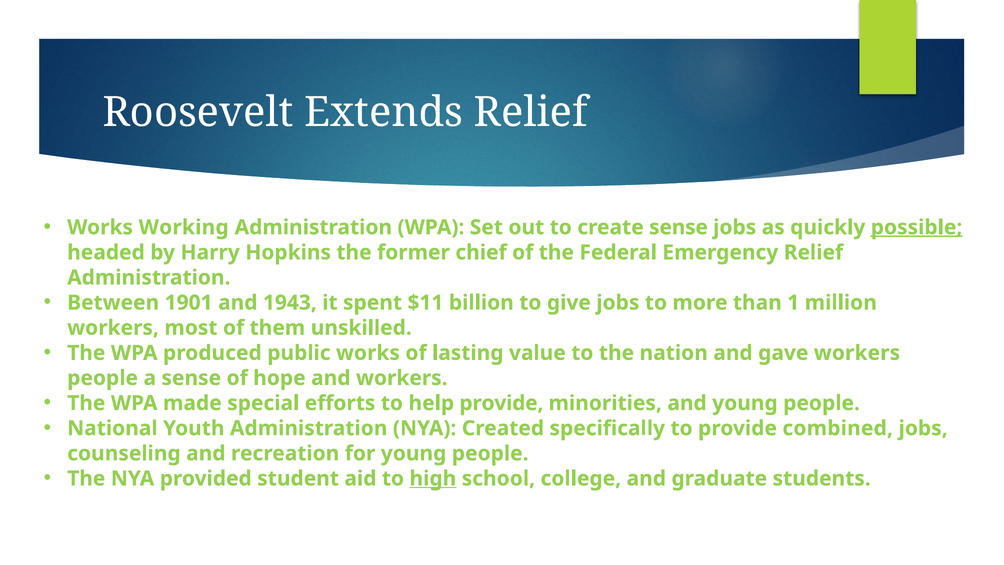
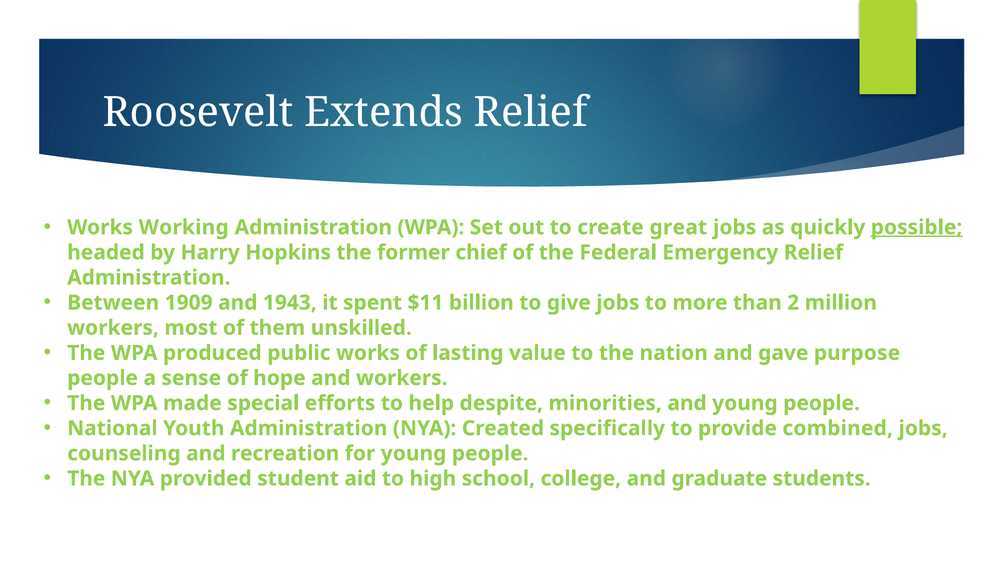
create sense: sense -> great (678, 227)
1901: 1901 -> 1909 (189, 303)
1: 1 -> 2 (793, 303)
gave workers: workers -> purpose (857, 353)
help provide: provide -> despite (501, 403)
high underline: present -> none (433, 478)
